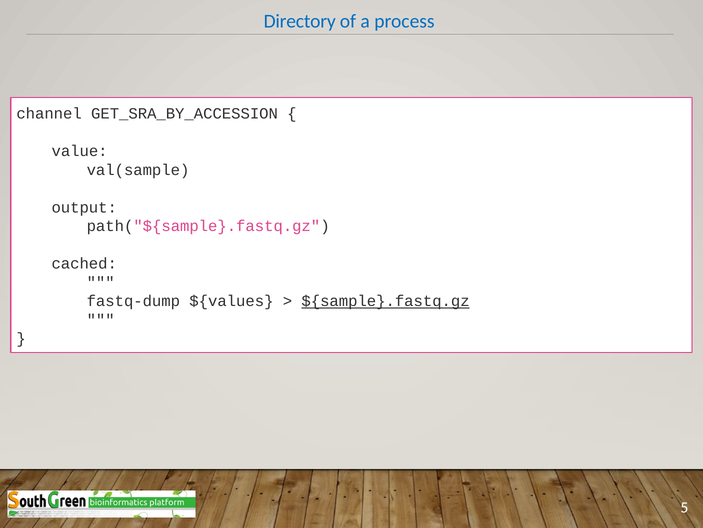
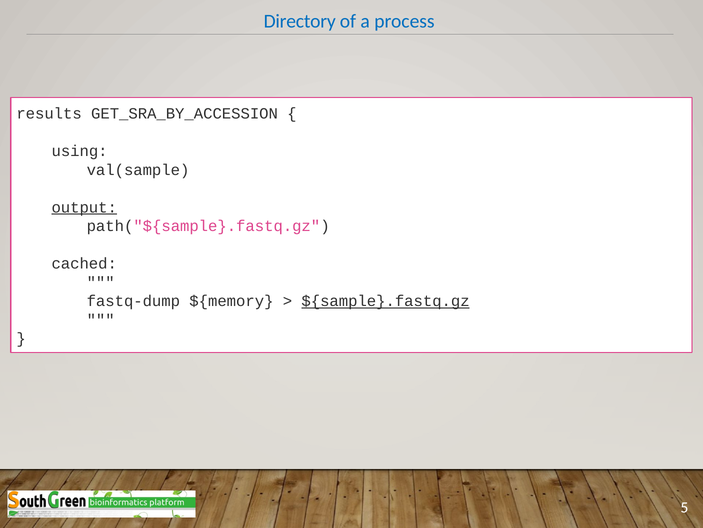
channel: channel -> results (49, 113)
value: value -> using (80, 151)
output underline: none -> present (84, 207)
${values: ${values -> ${memory (231, 301)
